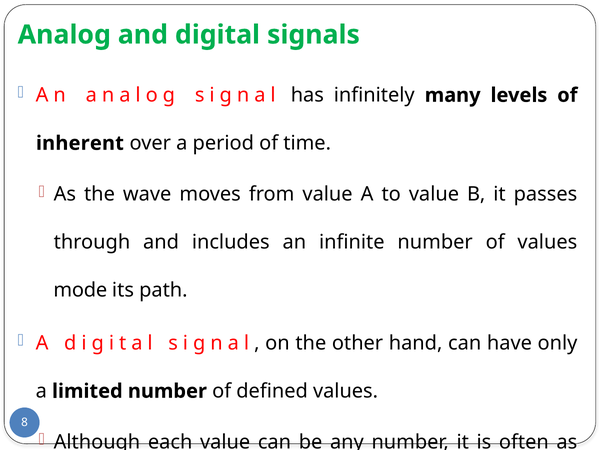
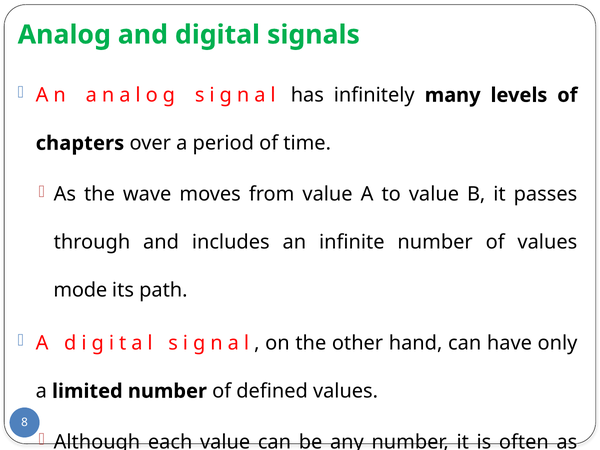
inherent: inherent -> chapters (80, 143)
